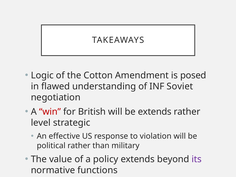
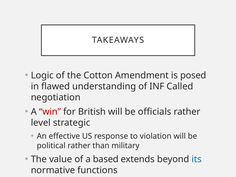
Soviet: Soviet -> Called (180, 86)
be extends: extends -> officials (155, 112)
policy: policy -> based (106, 159)
its colour: purple -> blue (197, 159)
